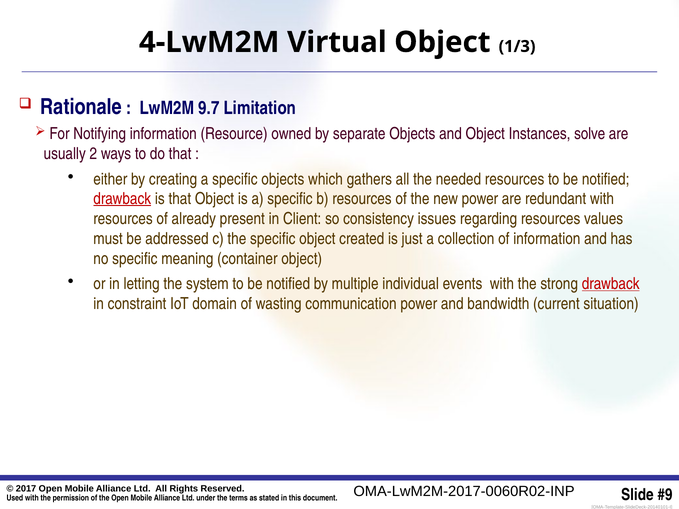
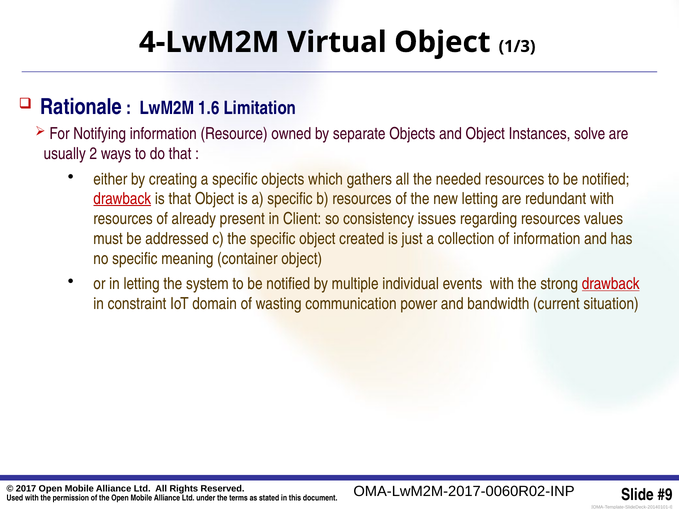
9.7: 9.7 -> 1.6 (209, 108)
new power: power -> letting (480, 199)
